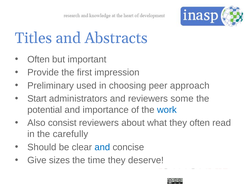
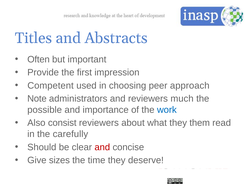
Preliminary: Preliminary -> Competent (51, 86)
Start: Start -> Note (37, 99)
some: some -> much (182, 99)
potential: potential -> possible (45, 110)
they often: often -> them (200, 123)
and colour: blue -> red (102, 147)
